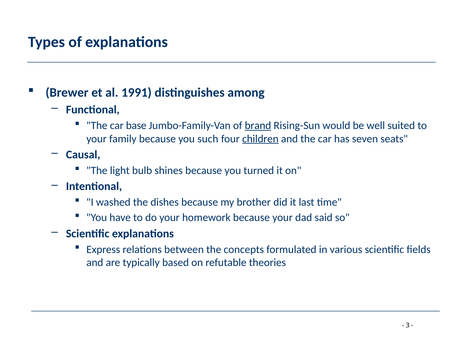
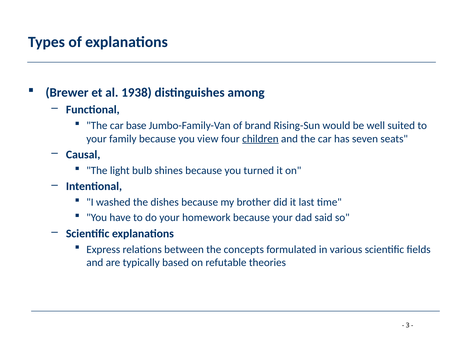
1991: 1991 -> 1938 (137, 93)
brand underline: present -> none (258, 126)
such: such -> view (208, 139)
